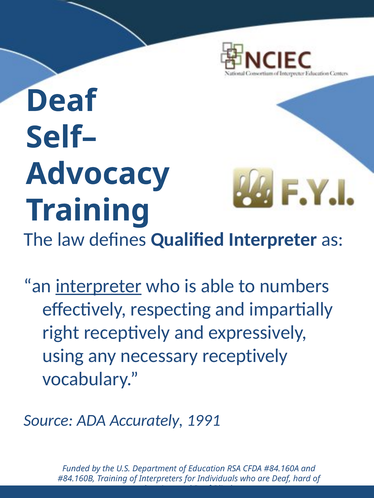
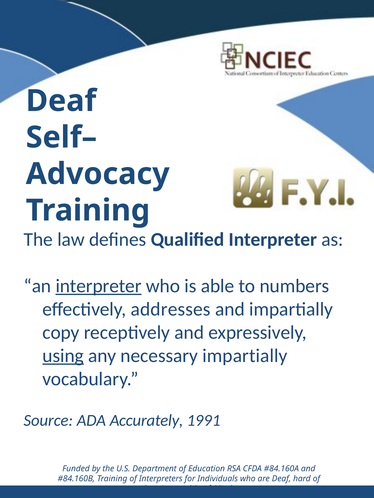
respecting: respecting -> addresses (171, 310)
right: right -> copy (61, 333)
using underline: none -> present (63, 356)
necessary receptively: receptively -> impartially (245, 356)
